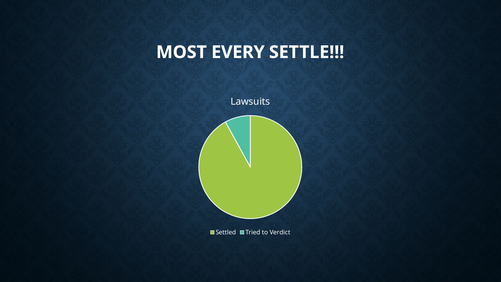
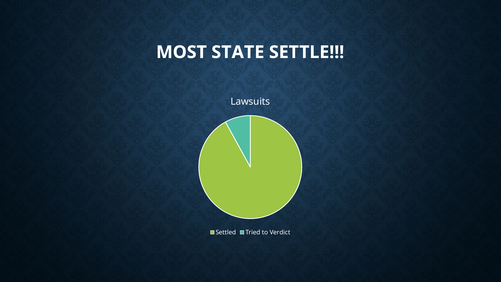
EVERY: EVERY -> STATE (238, 52)
